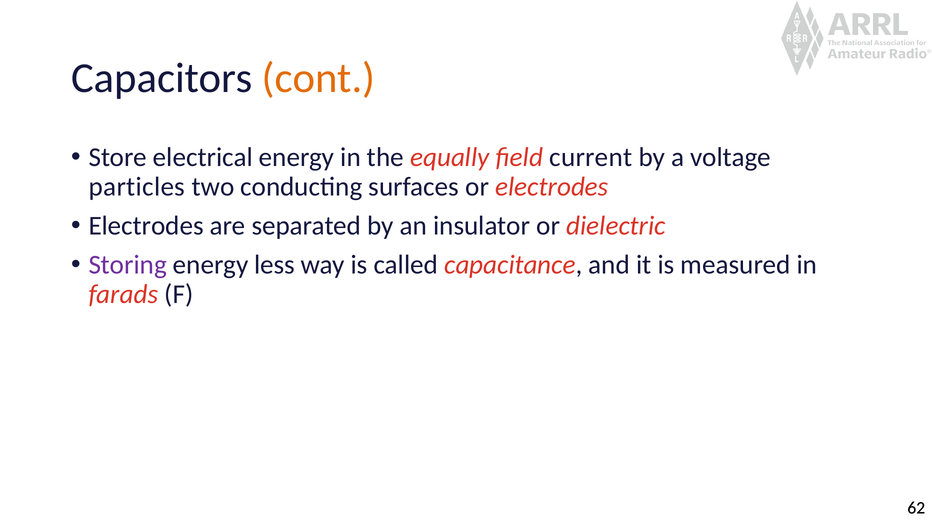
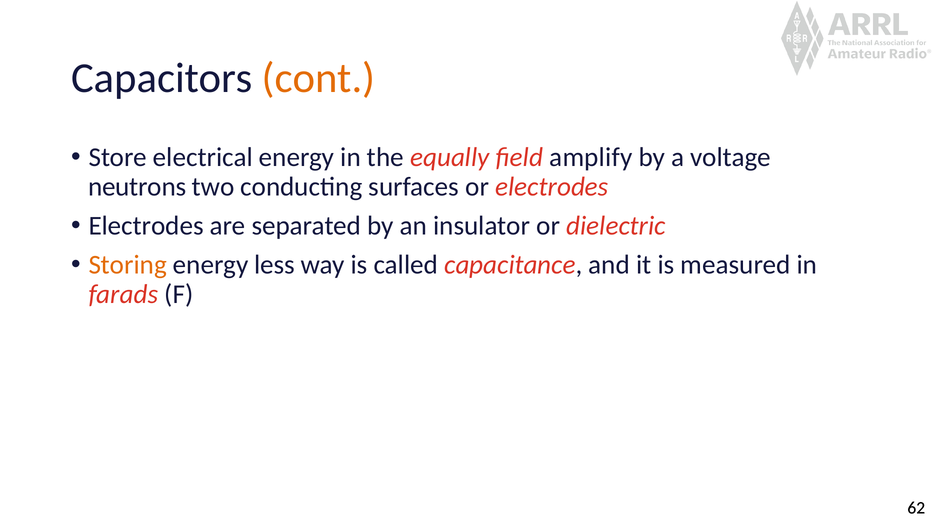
current: current -> amplify (591, 158)
particles: particles -> neutrons (137, 187)
Storing colour: purple -> orange (128, 265)
